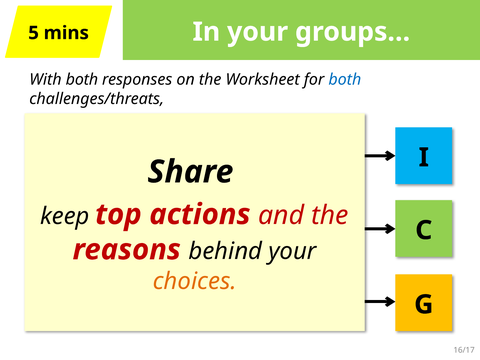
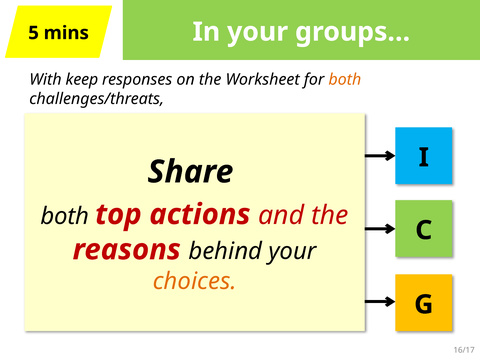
With both: both -> keep (82, 80)
both colour: blue -> orange (345, 80)
keep: keep -> both (65, 216)
